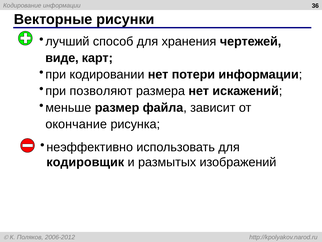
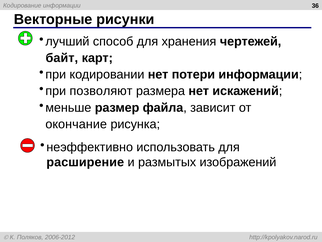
виде: виде -> байт (62, 58)
кодировщик: кодировщик -> расширение (85, 162)
